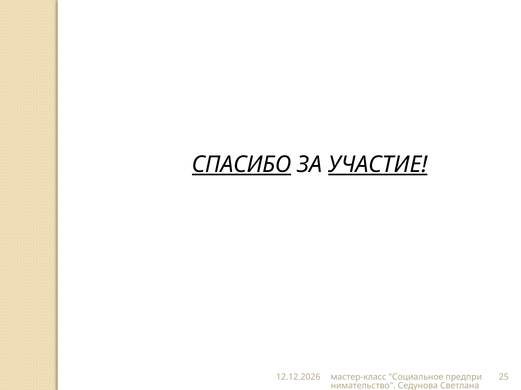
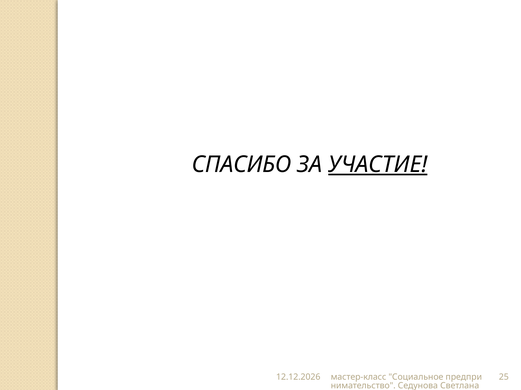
СПАСИБО underline: present -> none (242, 165)
